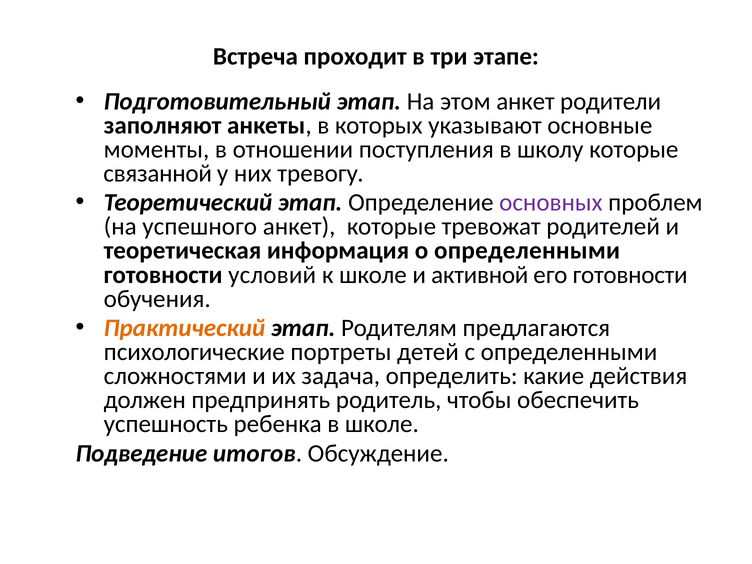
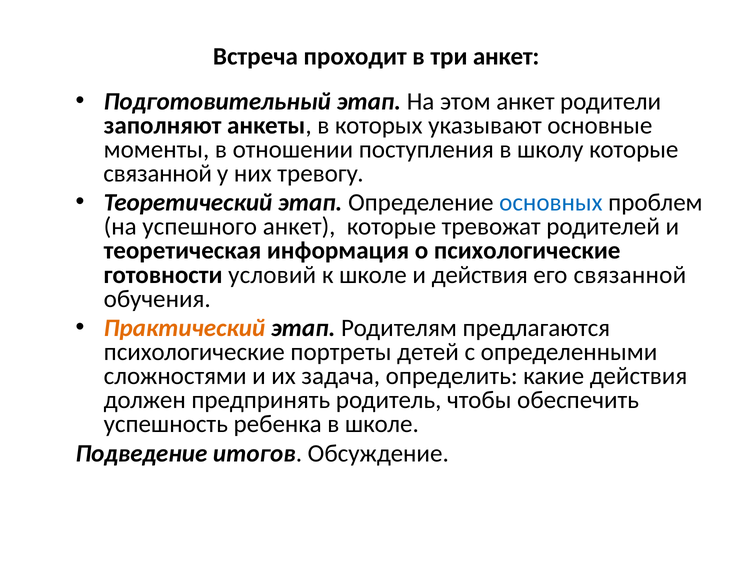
три этапе: этапе -> анкет (506, 56)
основных colour: purple -> blue (551, 203)
о определенными: определенными -> психологические (527, 251)
и активной: активной -> действия (480, 275)
его готовности: готовности -> связанной (630, 275)
